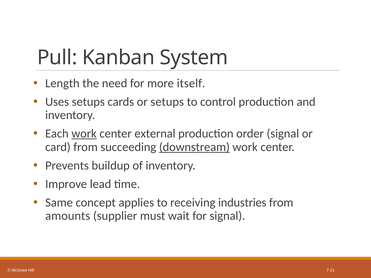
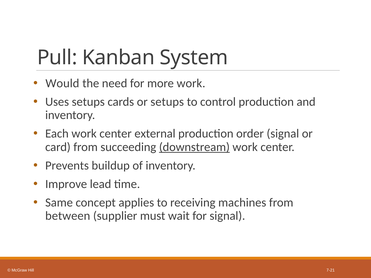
Length: Length -> Would (62, 83)
more itself: itself -> work (191, 83)
work underline: present -> none (84, 134)
industries: industries -> machines (242, 203)
amounts: amounts -> between (68, 216)
